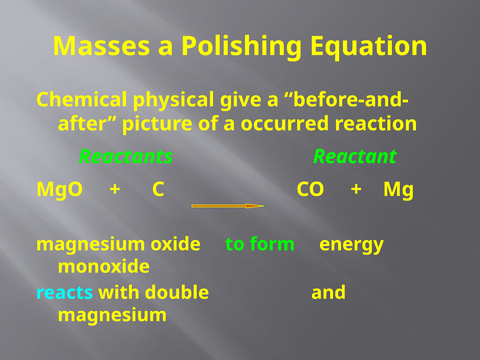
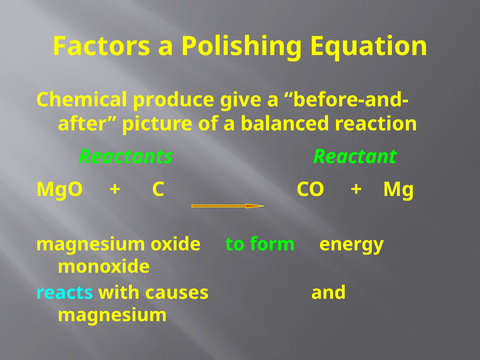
Masses: Masses -> Factors (101, 46)
physical: physical -> produce (174, 100)
occurred: occurred -> balanced (285, 124)
double: double -> causes (177, 293)
